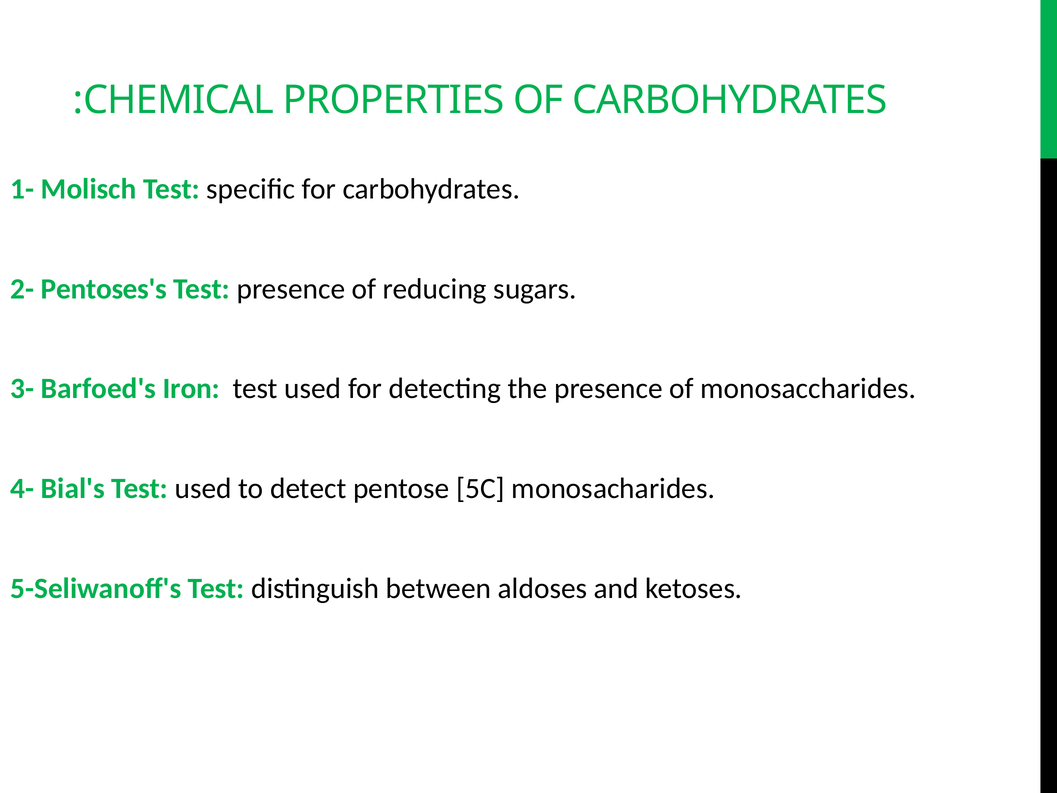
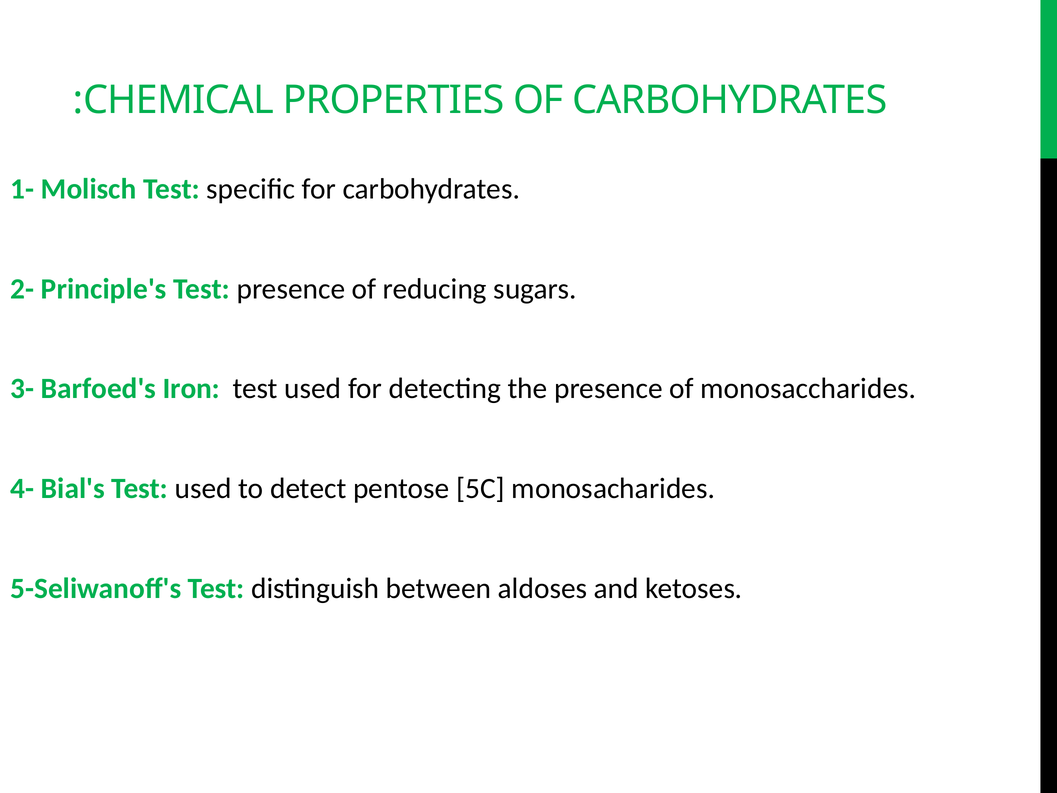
Pentoses's: Pentoses's -> Principle's (104, 289)
